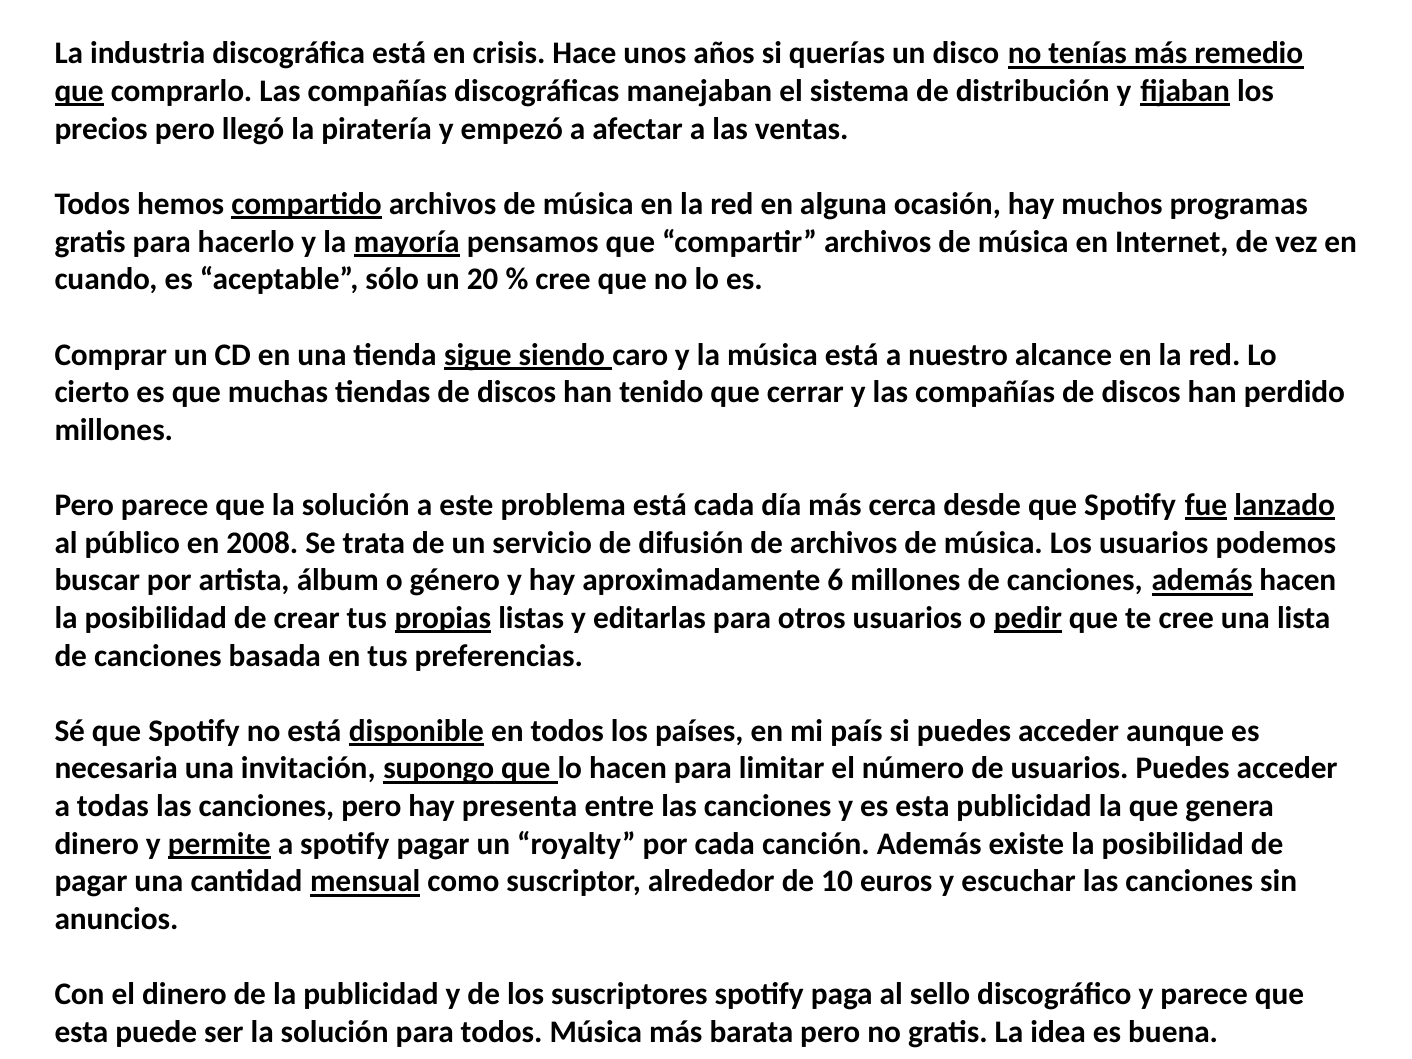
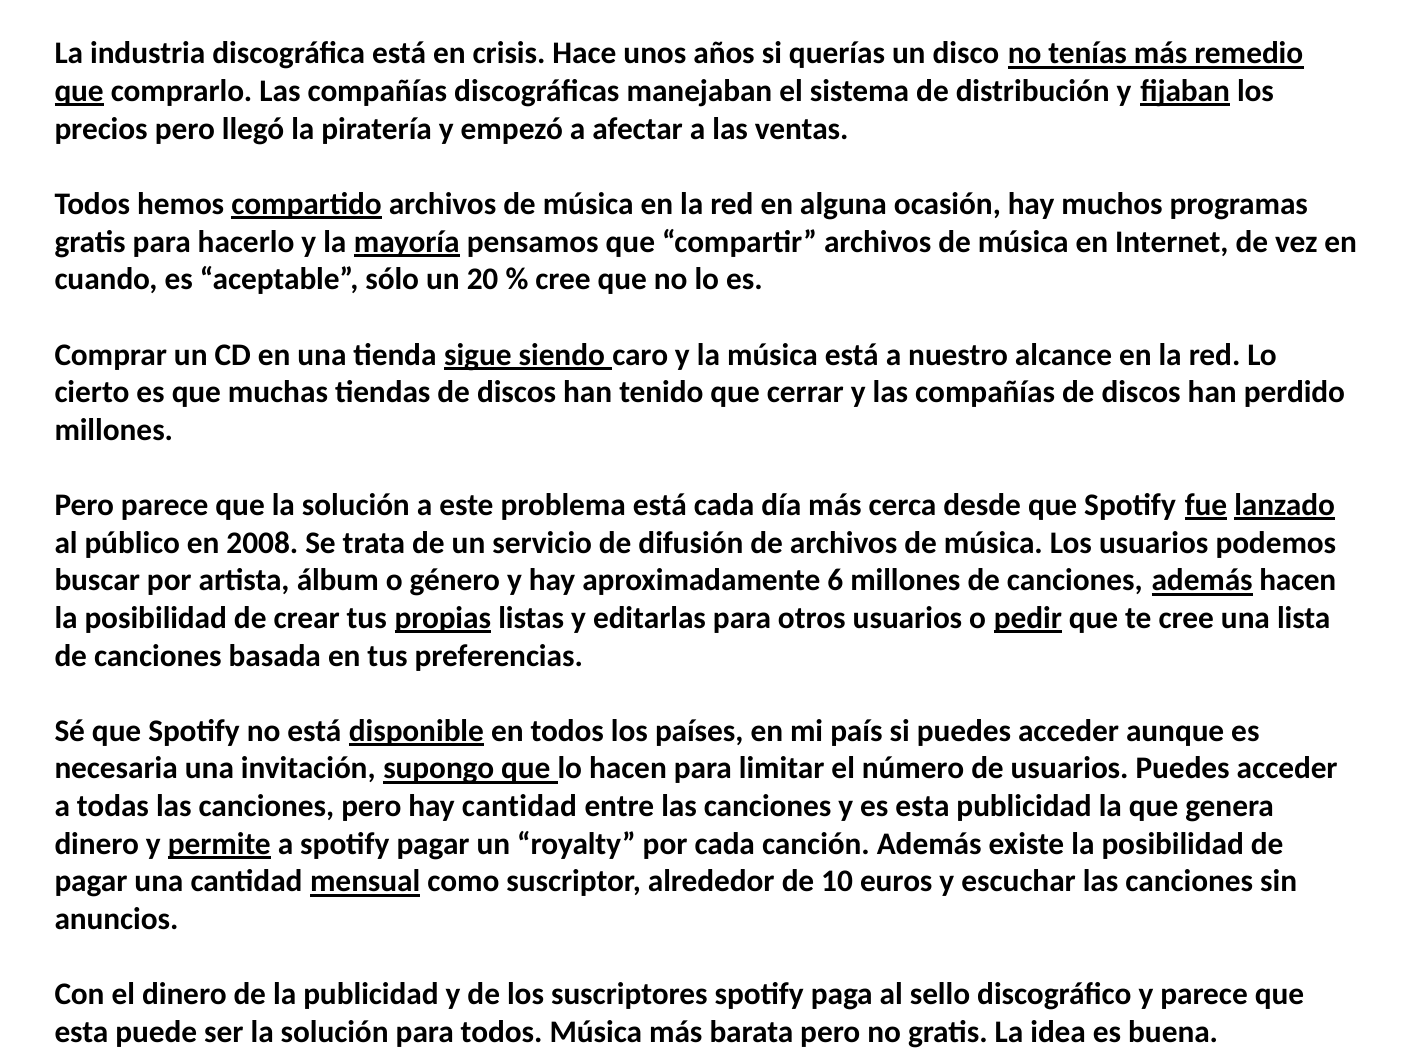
hay presenta: presenta -> cantidad (519, 806)
